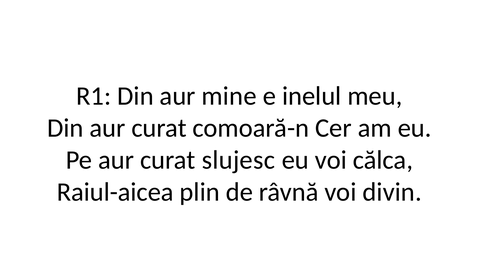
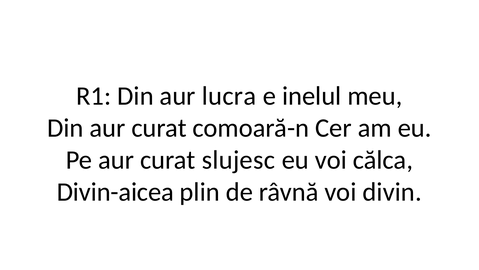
mine: mine -> lucra (229, 96)
Raiul-aicea: Raiul-aicea -> Divin-aicea (115, 192)
